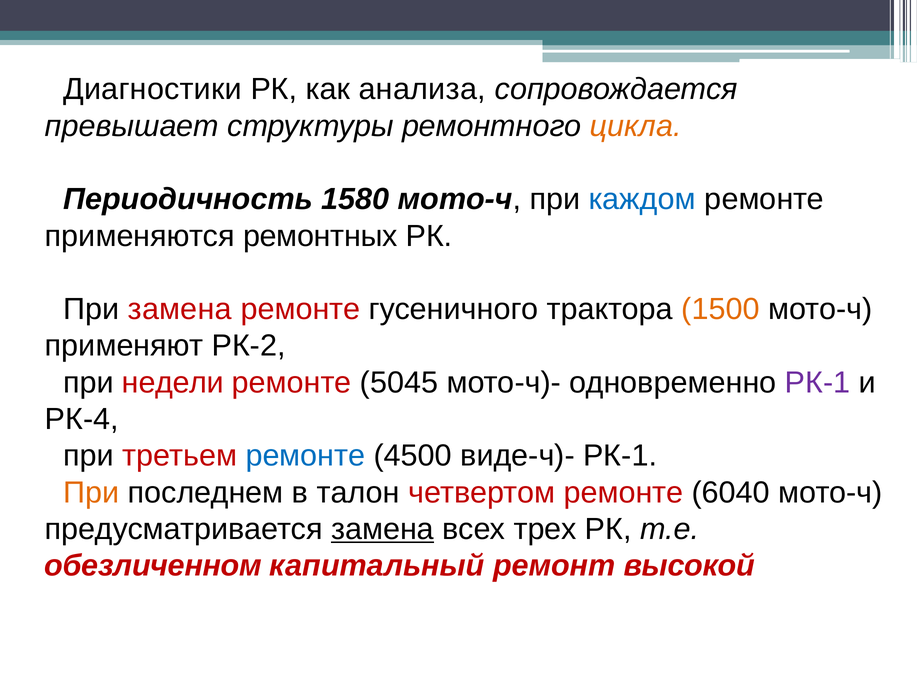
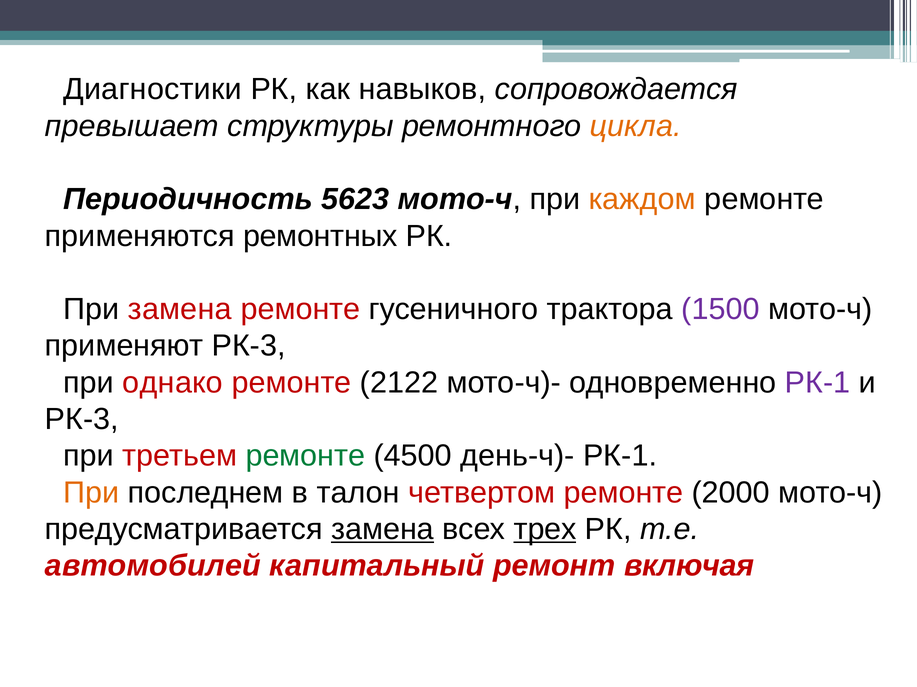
анализа: анализа -> навыков (422, 90)
1580: 1580 -> 5623 (355, 200)
каждом colour: blue -> orange (642, 200)
1500 colour: orange -> purple (721, 310)
применяют РК-2: РК-2 -> РК-3 (249, 346)
недели: недели -> однако (173, 383)
5045: 5045 -> 2122 (399, 383)
РК-4: РК-4 -> РК-3 (82, 420)
ремонте colour: blue -> green (305, 456)
виде-ч)-: виде-ч)- -> день-ч)- (517, 456)
6040: 6040 -> 2000 (731, 493)
трех underline: none -> present (545, 530)
обезличенном: обезличенном -> автомобилей (153, 566)
высокой: высокой -> включая (689, 566)
